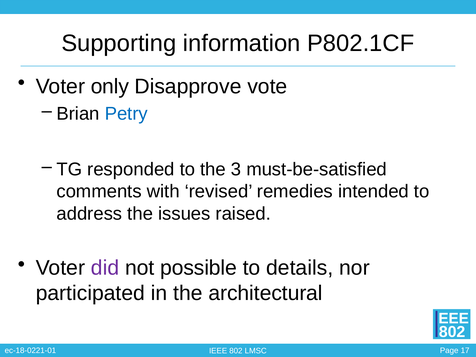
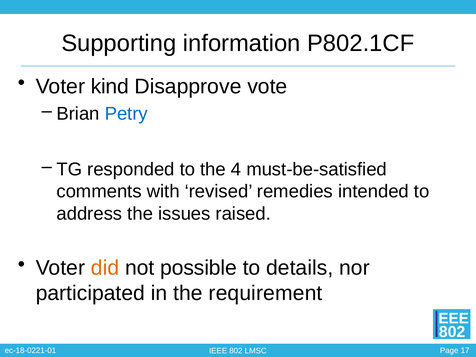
only: only -> kind (110, 86)
3: 3 -> 4 (236, 169)
did colour: purple -> orange (105, 268)
architectural: architectural -> requirement (266, 293)
